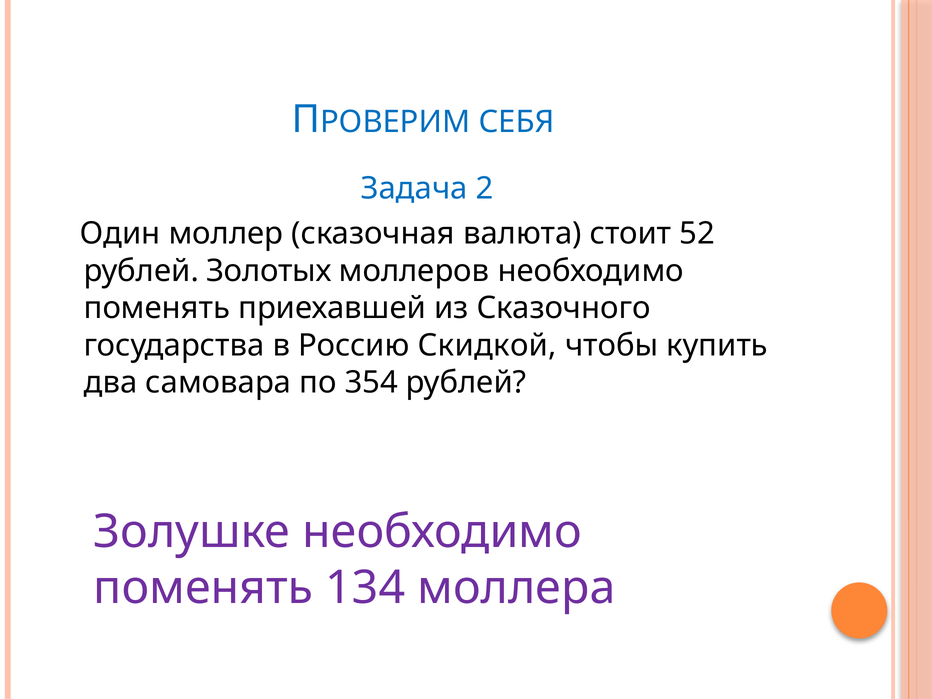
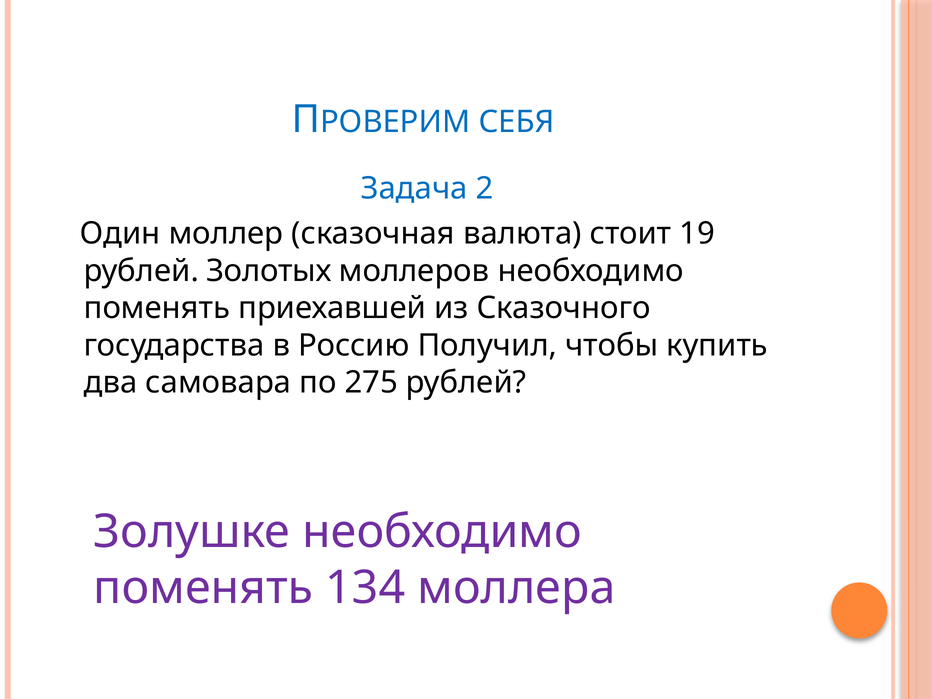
52: 52 -> 19 (697, 234)
Скидкой: Скидкой -> Получил (487, 345)
354: 354 -> 275 (371, 383)
